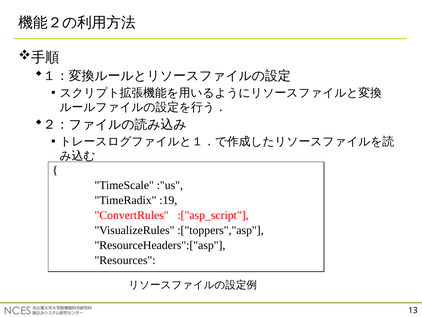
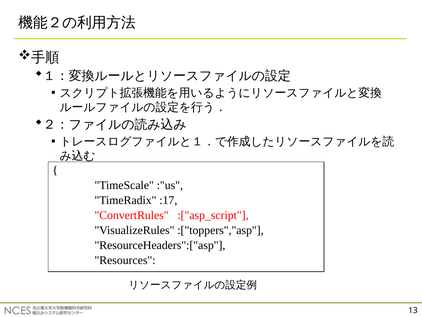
:19: :19 -> :17 (168, 200)
